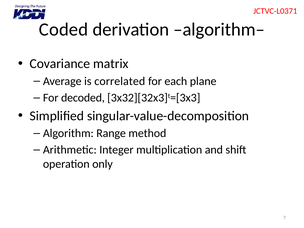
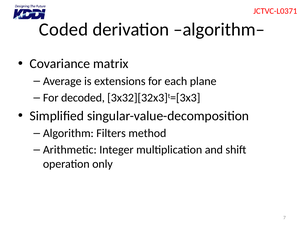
correlated: correlated -> extensions (120, 81)
Range: Range -> Filters (111, 133)
